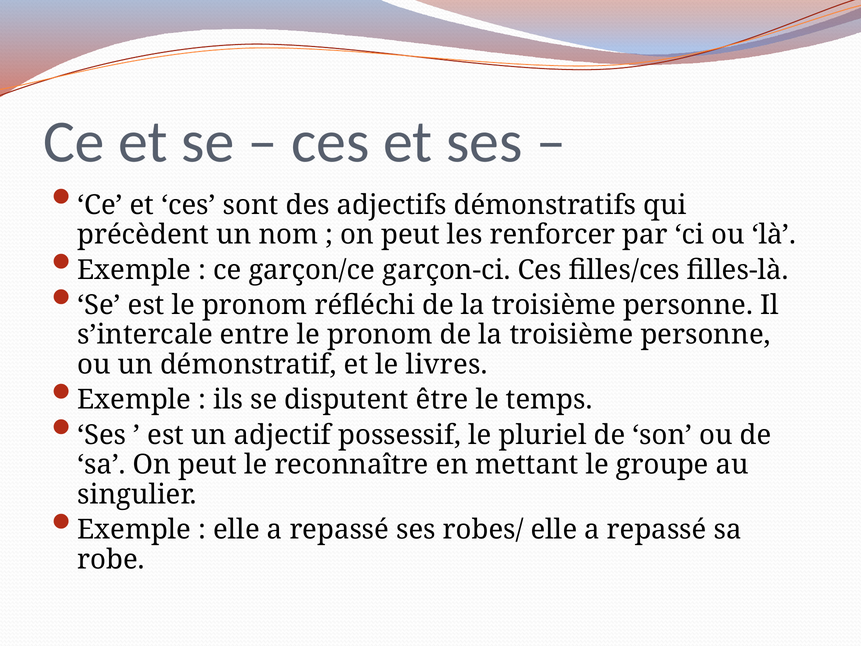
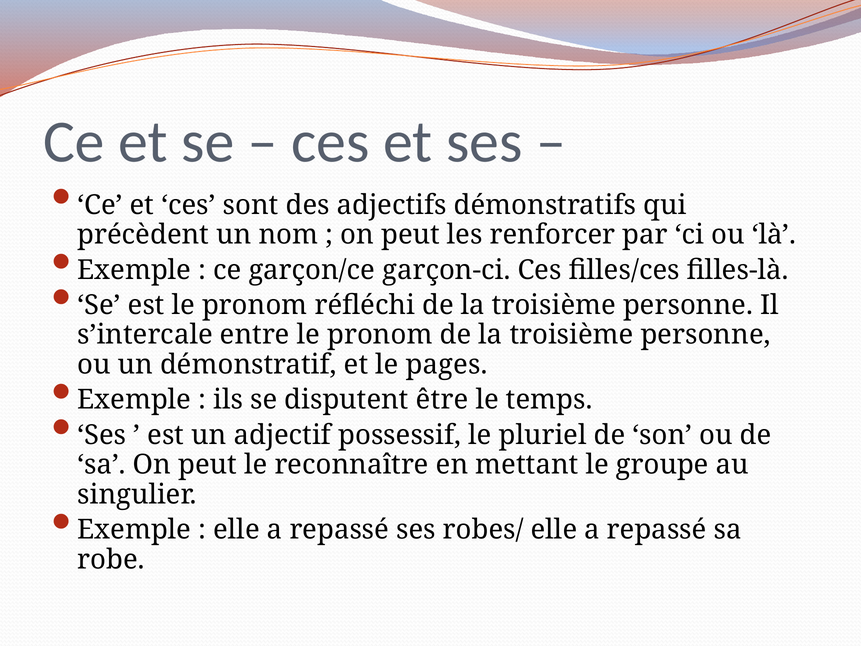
livres: livres -> pages (447, 364)
